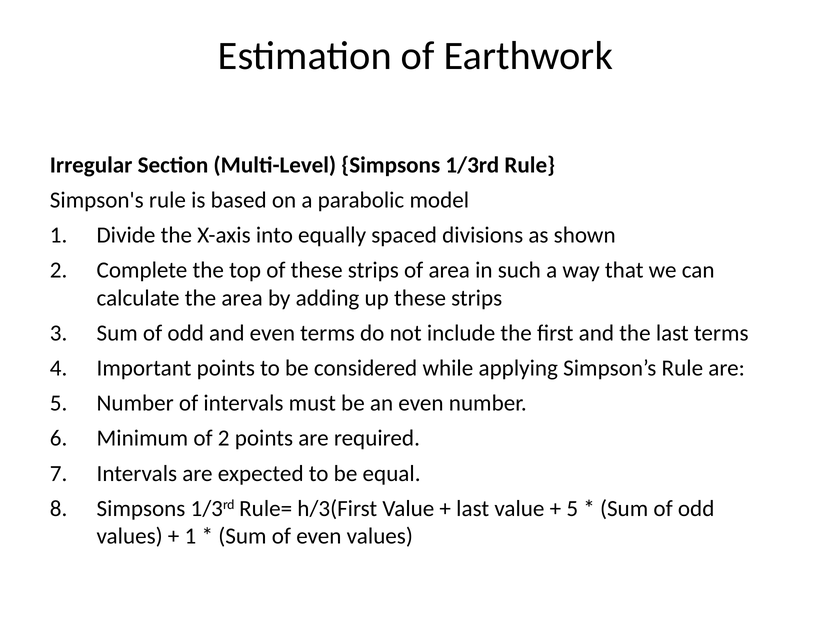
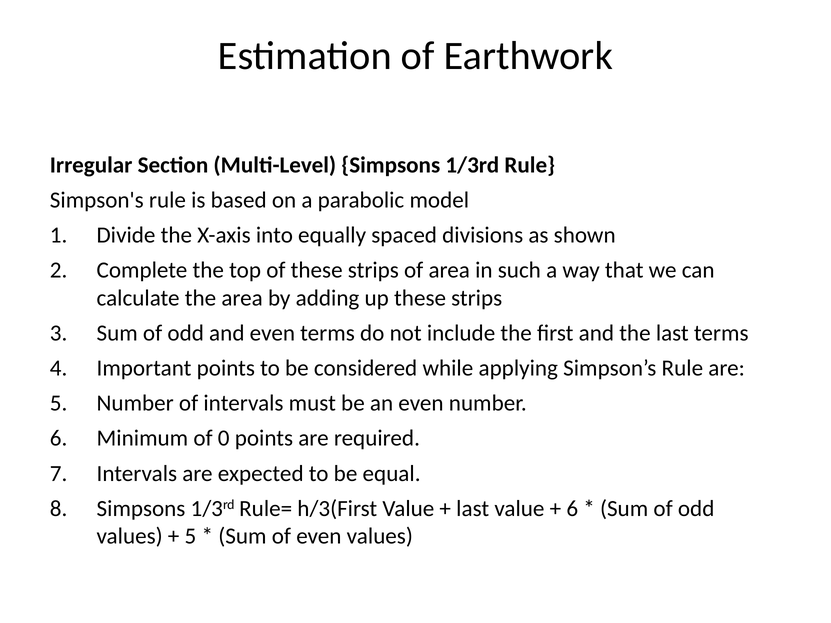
of 2: 2 -> 0 (224, 438)
5: 5 -> 6 (572, 509)
1: 1 -> 5 (190, 536)
